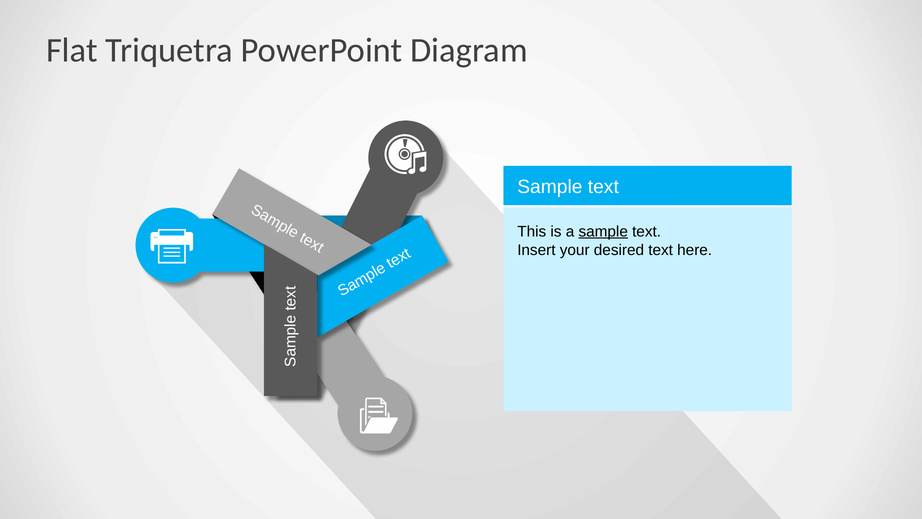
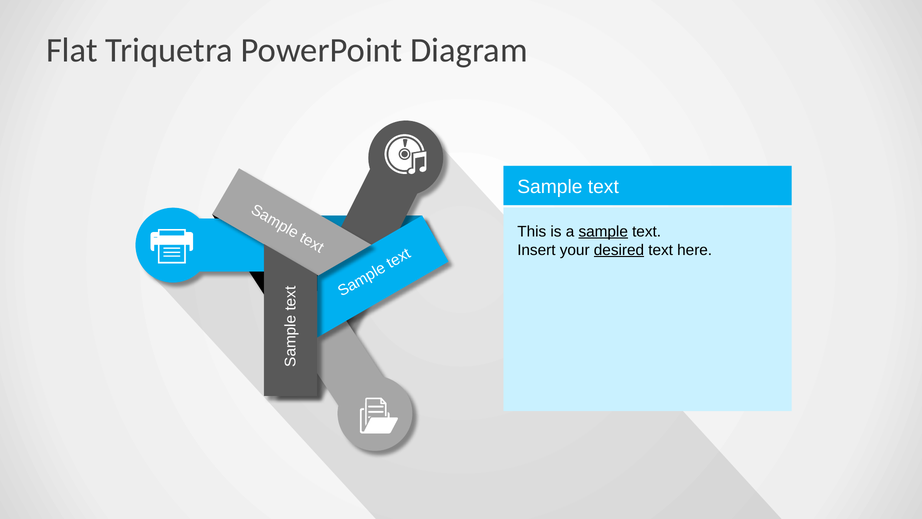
desired underline: none -> present (619, 250)
